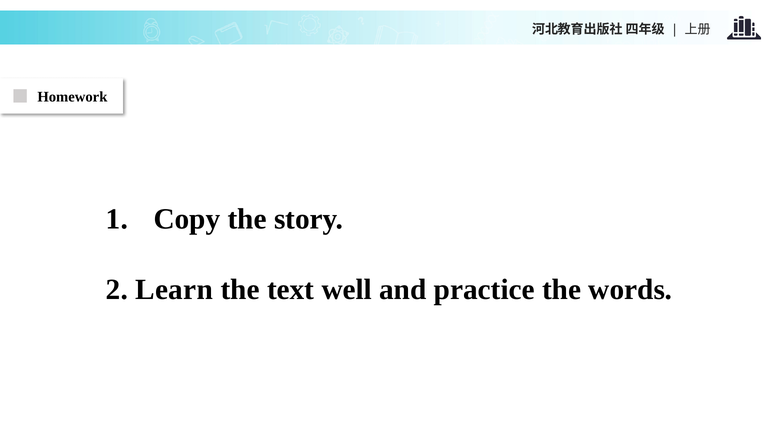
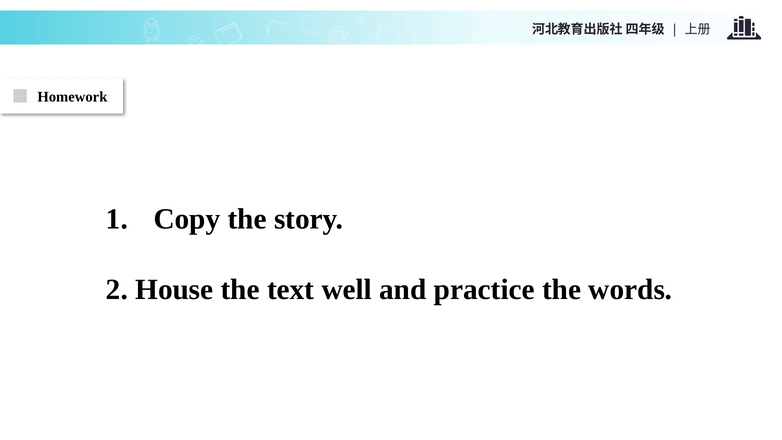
Learn: Learn -> House (174, 290)
